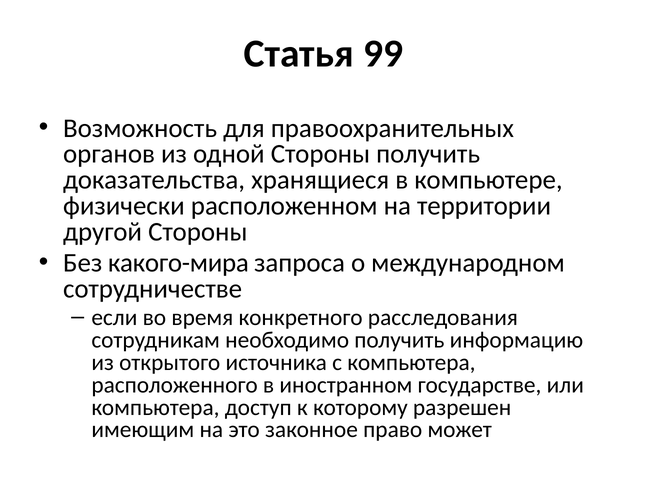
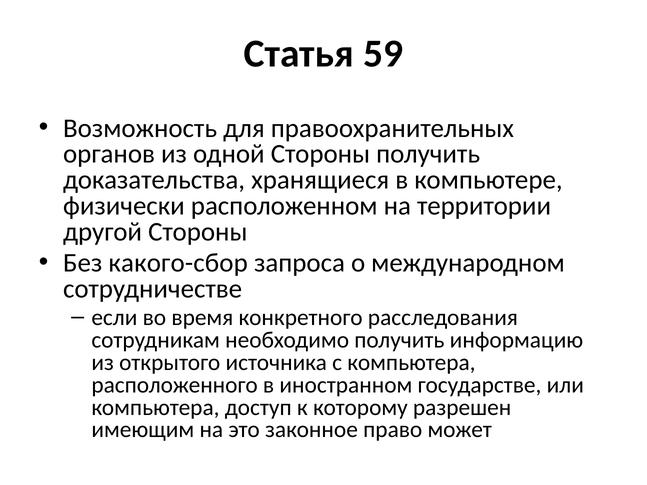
99: 99 -> 59 (383, 54)
какого-мира: какого-мира -> какого-сбор (178, 263)
